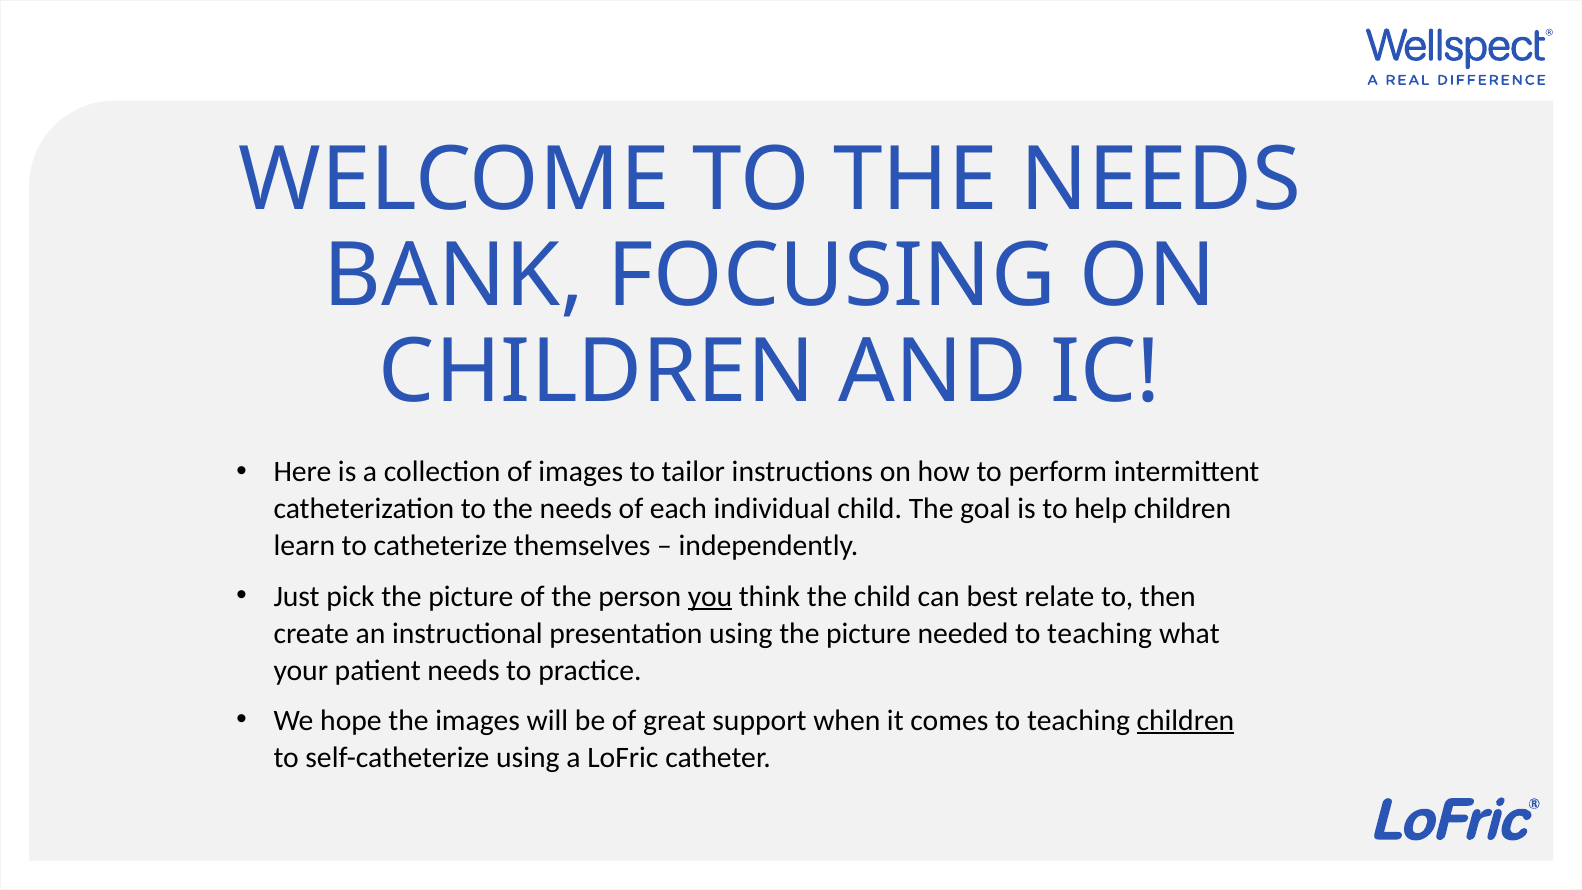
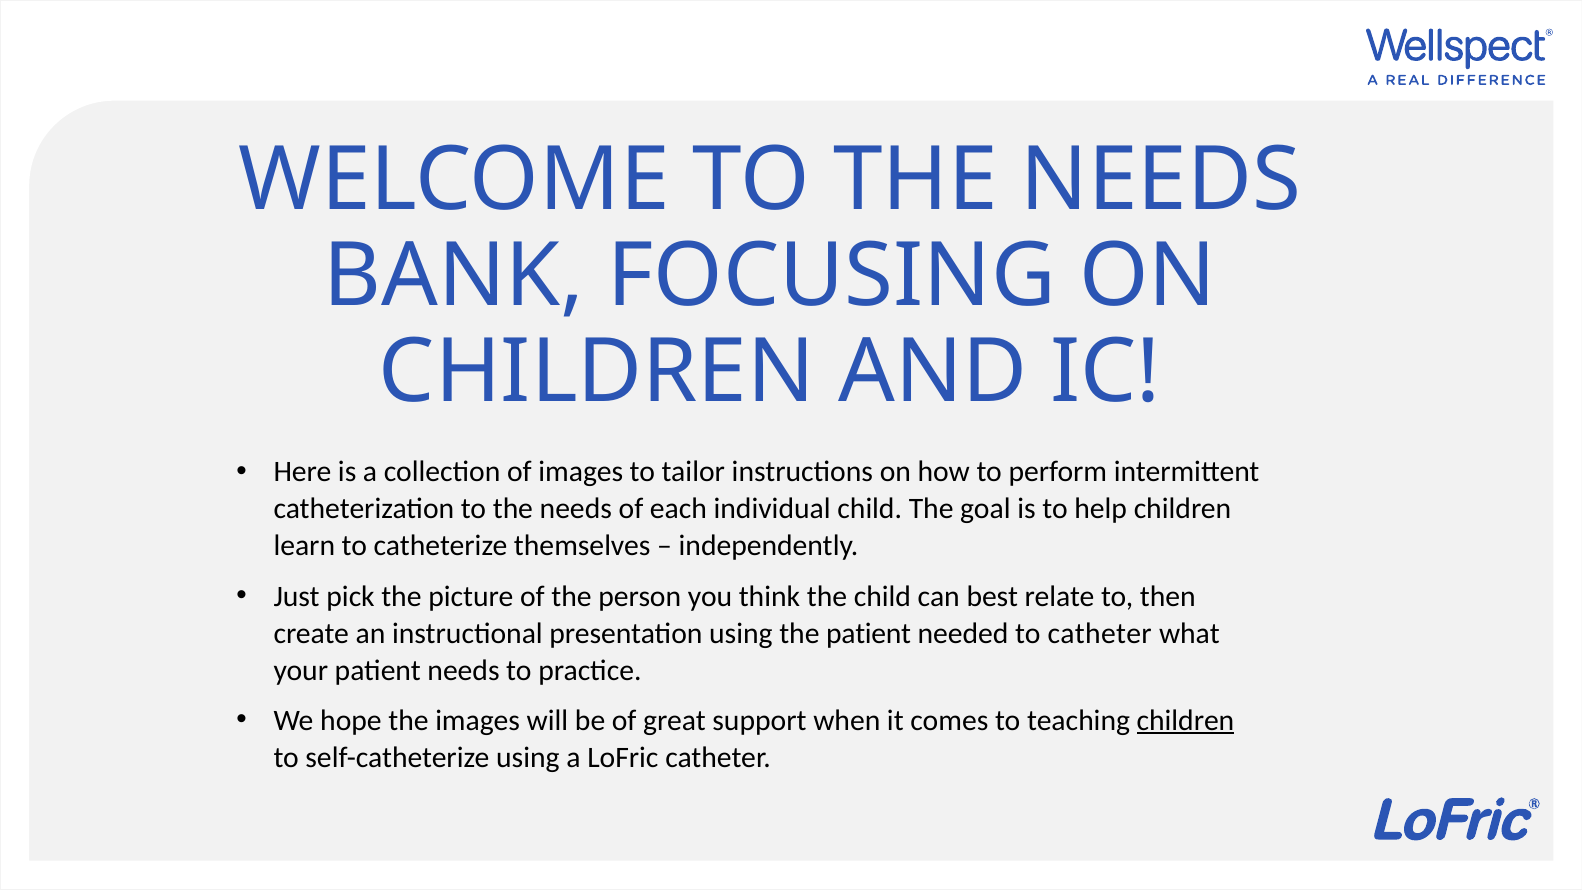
you underline: present -> none (710, 596)
using the picture: picture -> patient (869, 633)
needed to teaching: teaching -> catheter (1100, 633)
